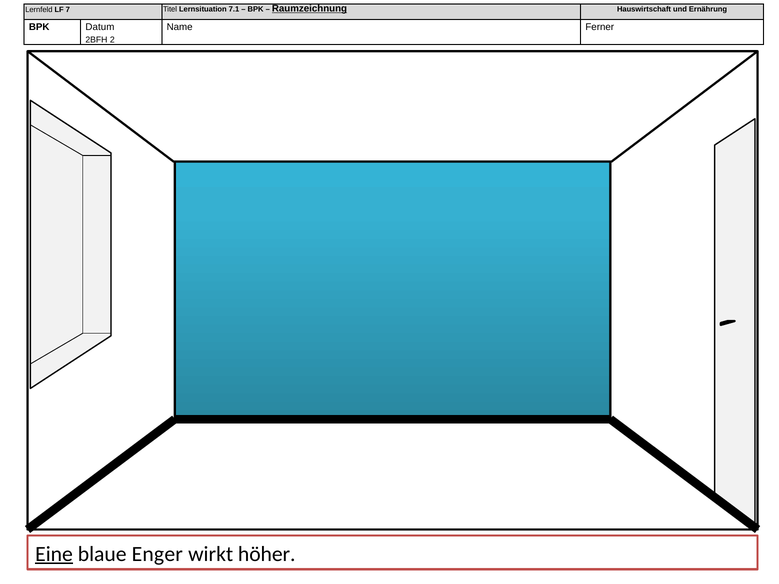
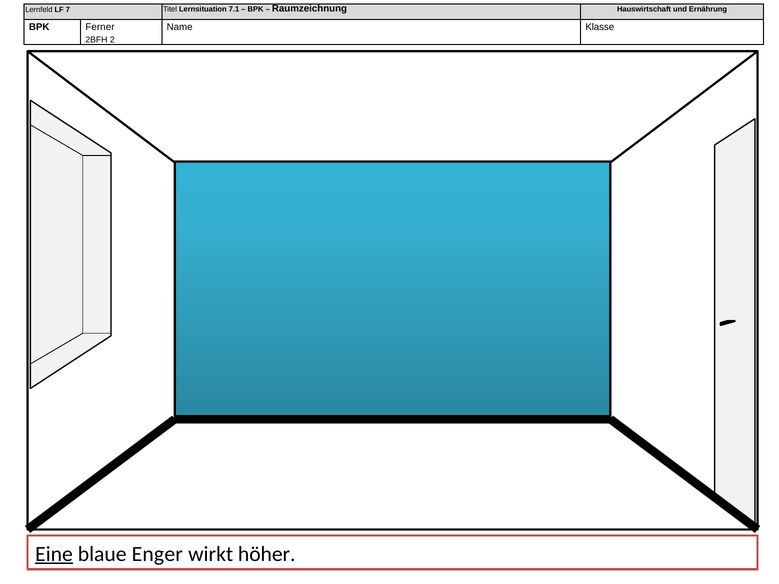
Raumzeichnung underline: present -> none (309, 8)
Datum: Datum -> Ferner (100, 27)
Ferner: Ferner -> Klasse (600, 27)
